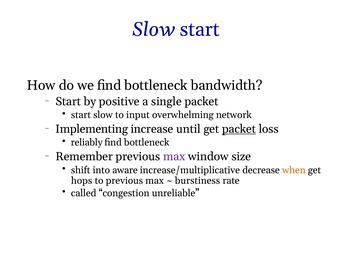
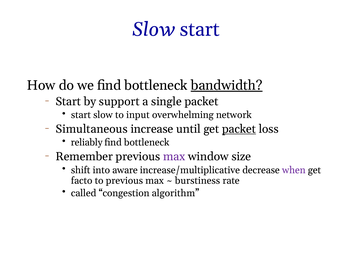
bandwidth underline: none -> present (227, 85)
positive: positive -> support (119, 101)
Implementing: Implementing -> Simultaneous (92, 129)
when colour: orange -> purple (294, 170)
hops: hops -> facto (82, 181)
unreliable: unreliable -> algorithm (175, 193)
